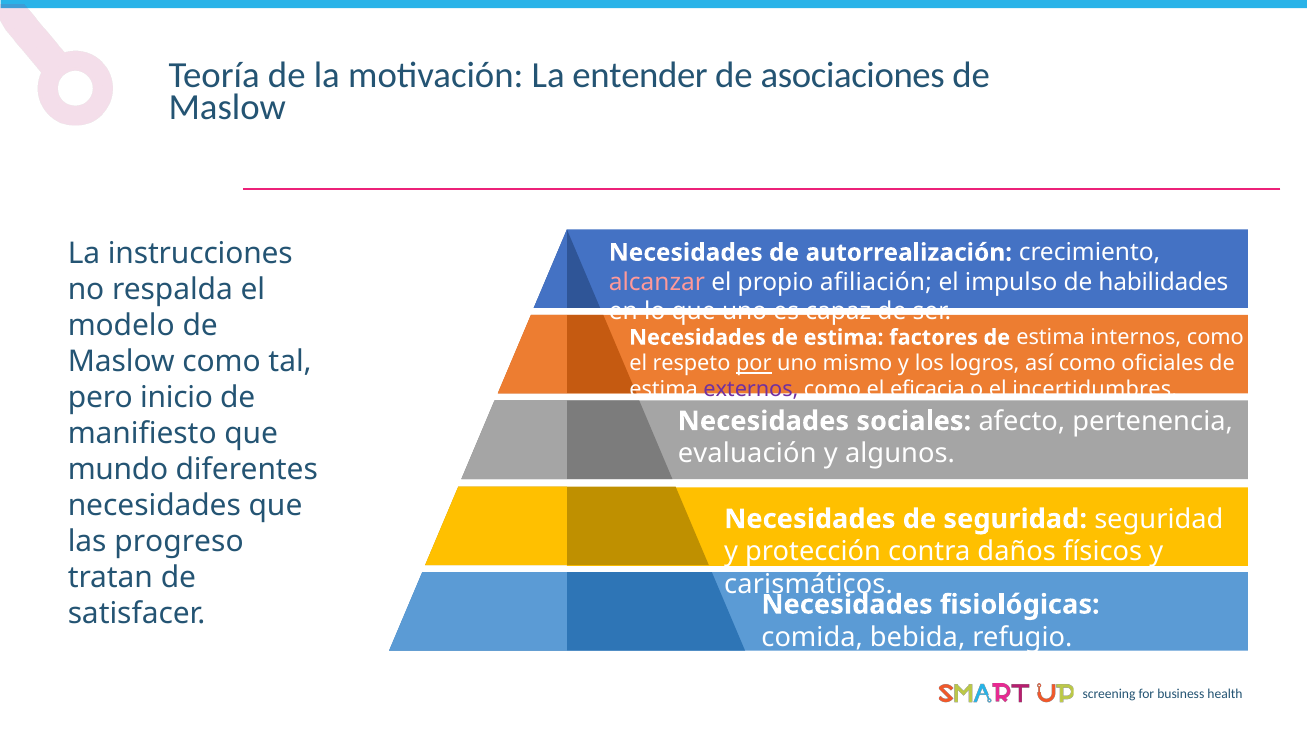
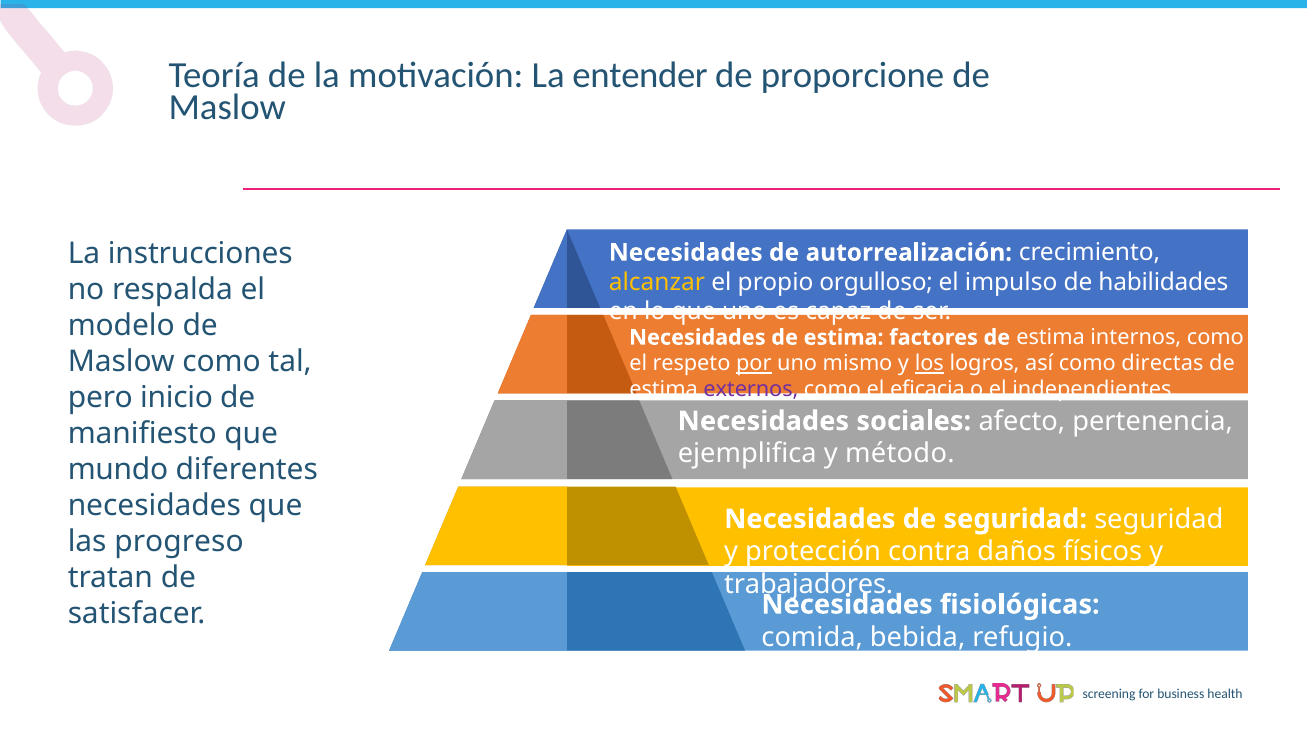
asociaciones: asociaciones -> proporcione (853, 76)
alcanzar colour: pink -> yellow (657, 282)
afiliación: afiliación -> orgulloso (876, 282)
los underline: none -> present (929, 364)
oficiales: oficiales -> directas (1162, 364)
incertidumbres: incertidumbres -> independientes (1095, 390)
evaluación: evaluación -> ejemplifica (747, 454)
algunos: algunos -> método (900, 454)
carismáticos: carismáticos -> trabajadores (809, 585)
